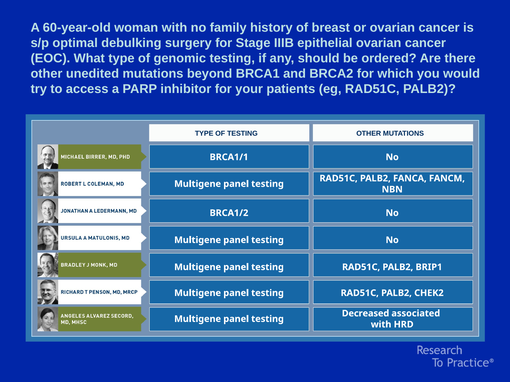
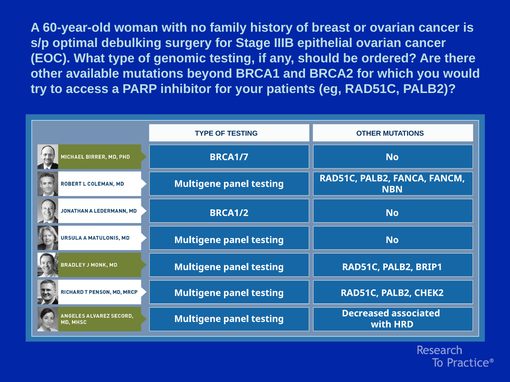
unedited: unedited -> available (93, 74)
BRCA1/1: BRCA1/1 -> BRCA1/7 (229, 157)
